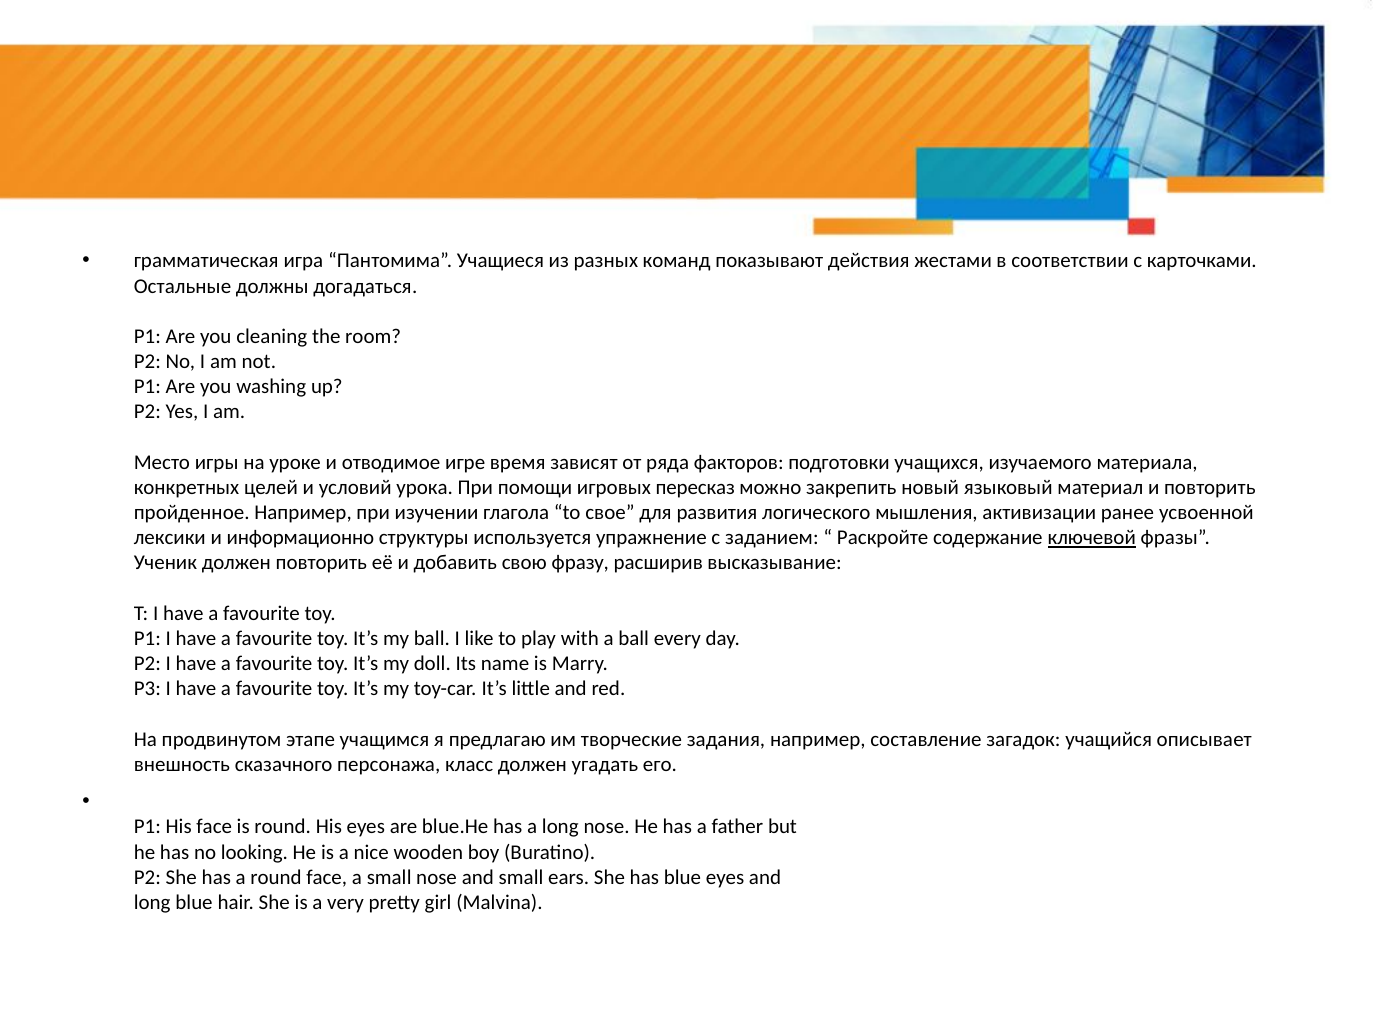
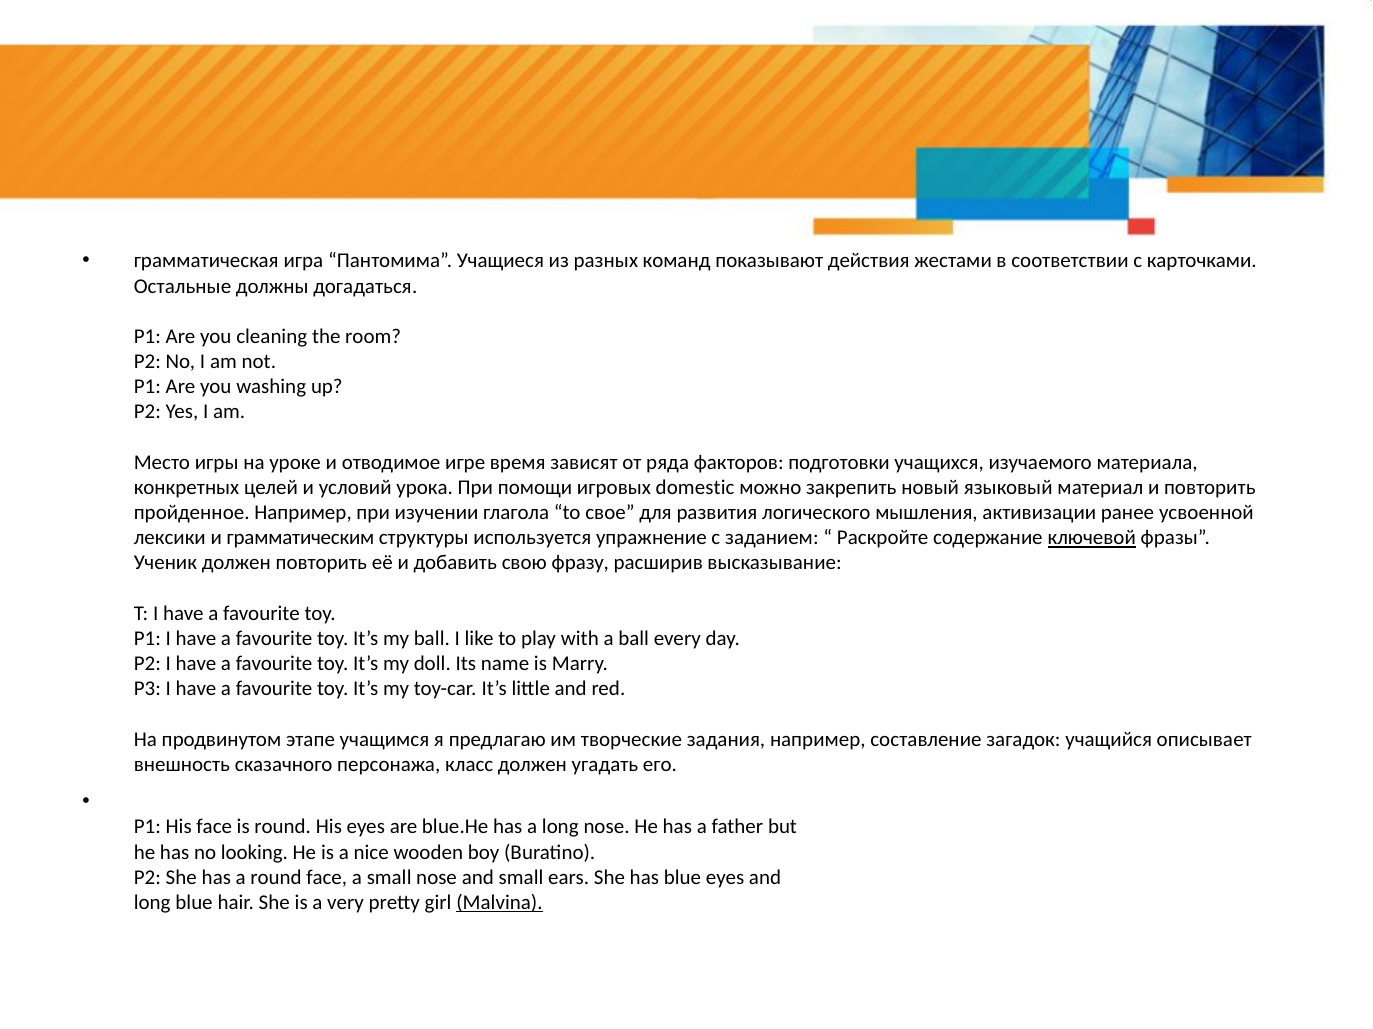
пересказ: пересказ -> domestic (695, 488)
информационно: информационно -> грамматическим (301, 538)
Malvina underline: none -> present (499, 903)
